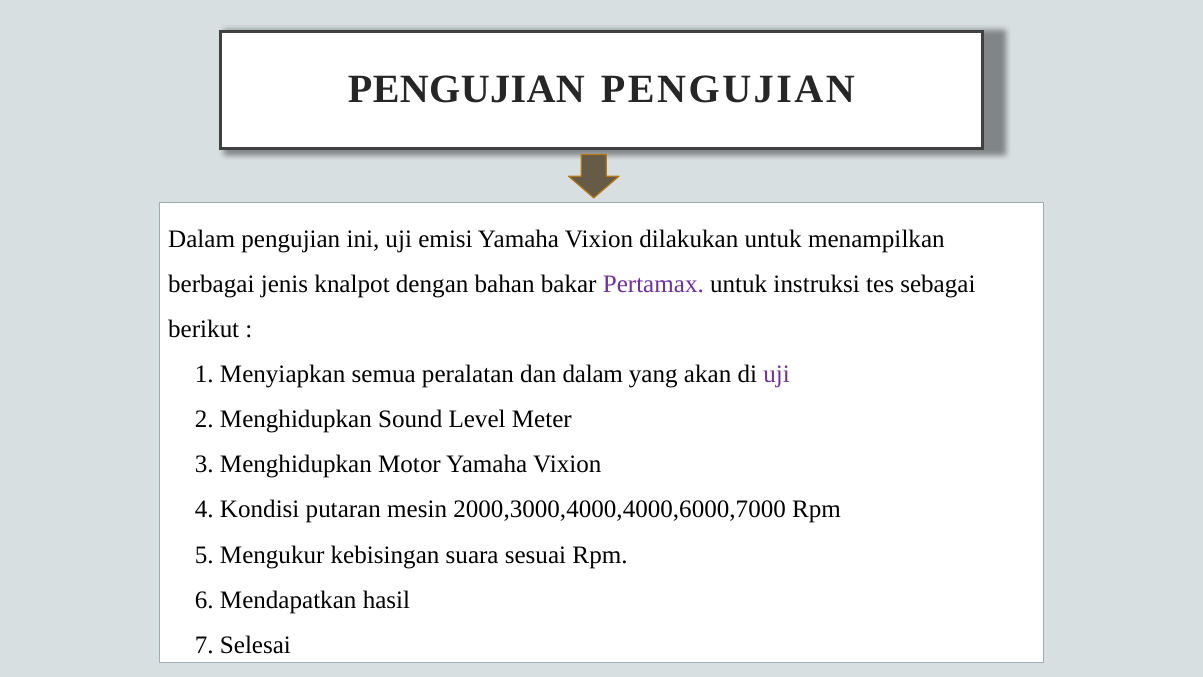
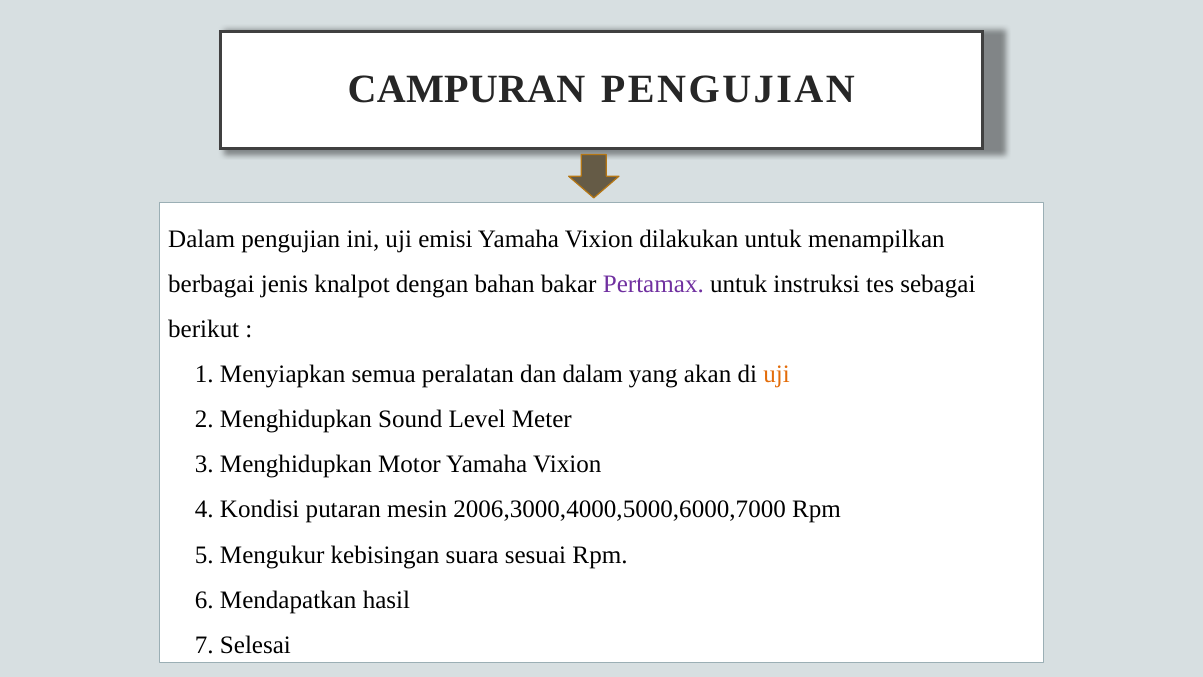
PENGUJIAN: PENGUJIAN -> CAMPURAN (466, 90)
uji colour: purple -> orange (776, 374)
2000,3000,4000,4000,6000,7000: 2000,3000,4000,4000,6000,7000 -> 2006,3000,4000,5000,6000,7000 (620, 509)
